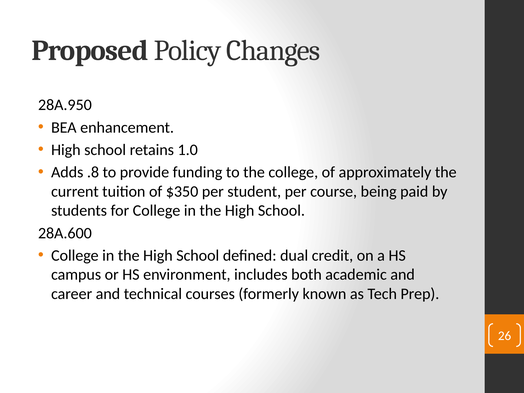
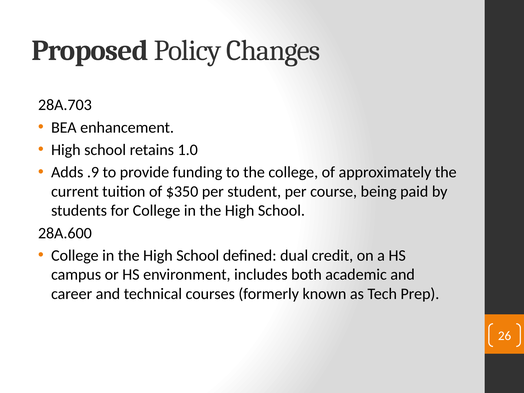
28A.950: 28A.950 -> 28A.703 (65, 105)
.8: .8 -> .9 (93, 172)
